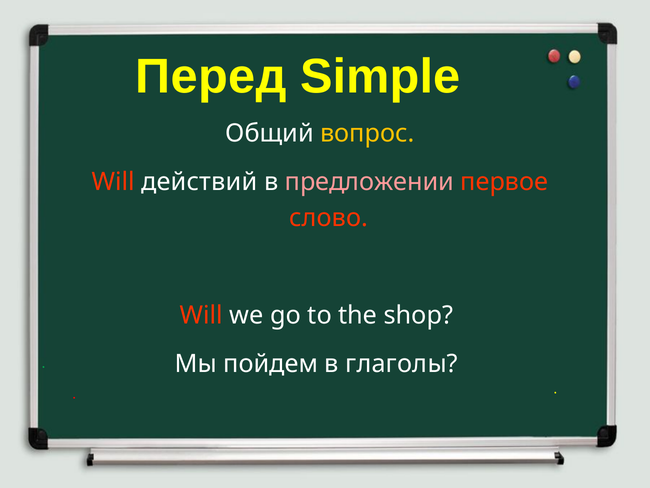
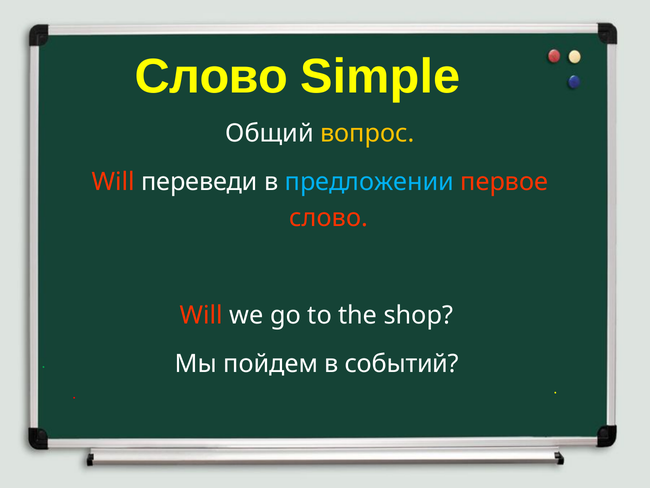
Перед: Перед -> Слово (211, 77)
действий: действий -> переведи (199, 182)
предложении colour: pink -> light blue (369, 182)
глаголы: глаголы -> событий (402, 364)
